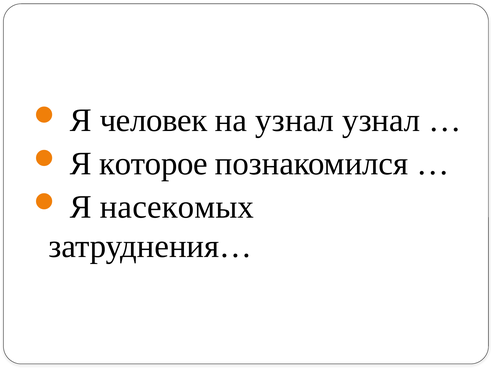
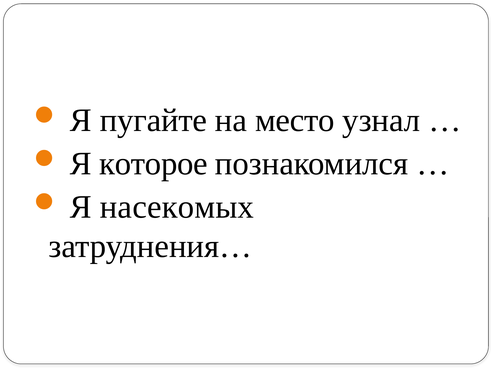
человек: человек -> пугайте (153, 120)
на узнал: узнал -> место (295, 120)
